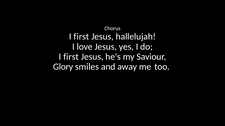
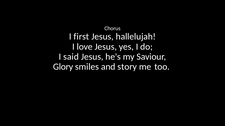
first: first -> said (71, 57)
away: away -> story (127, 67)
